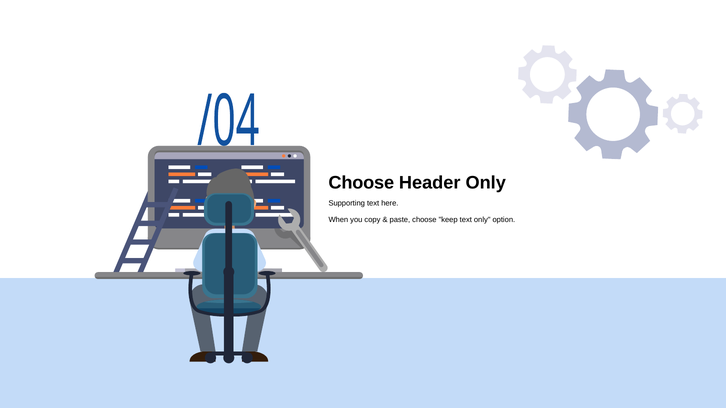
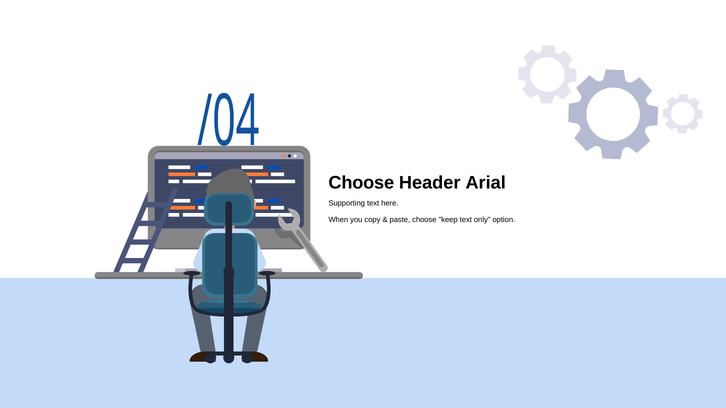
Header Only: Only -> Arial (486, 183)
